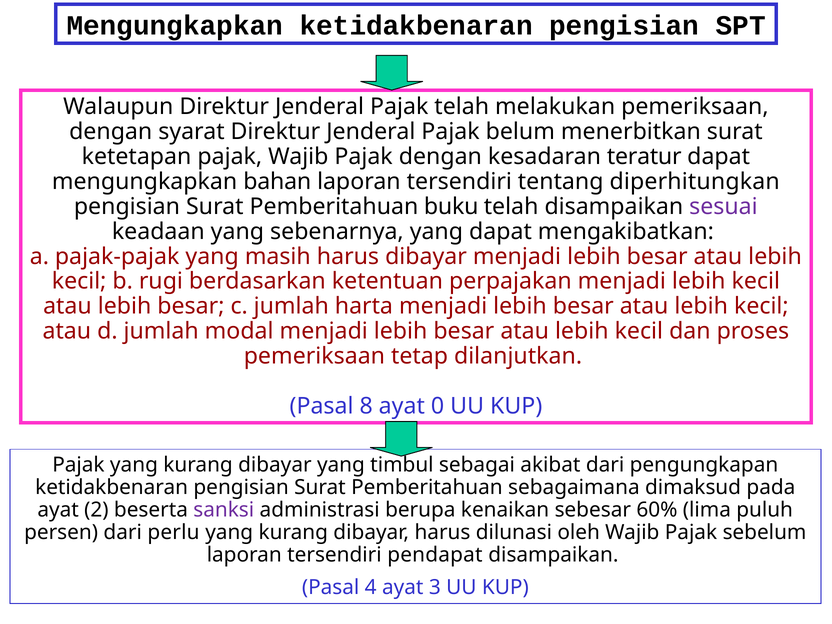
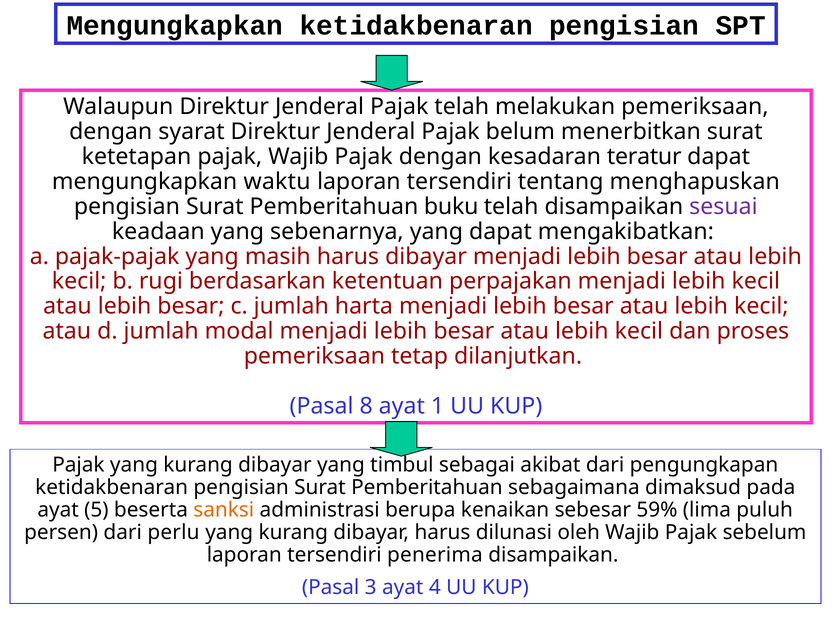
bahan: bahan -> waktu (277, 182)
diperhitungkan: diperhitungkan -> menghapuskan (695, 182)
0: 0 -> 1 (438, 406)
2: 2 -> 5 (96, 510)
sanksi colour: purple -> orange (224, 510)
60%: 60% -> 59% (657, 510)
pendapat: pendapat -> penerima (435, 555)
4: 4 -> 3 (371, 588)
3: 3 -> 4 (435, 588)
